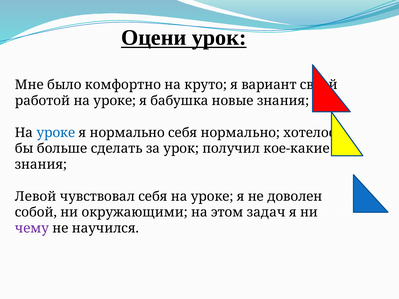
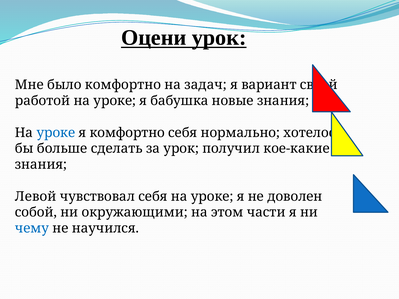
круто: круто -> задач (206, 85)
я нормально: нормально -> комфортно (127, 133)
задач: задач -> части (266, 213)
чему colour: purple -> blue (32, 228)
